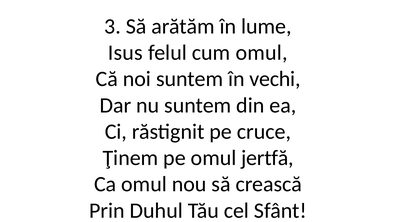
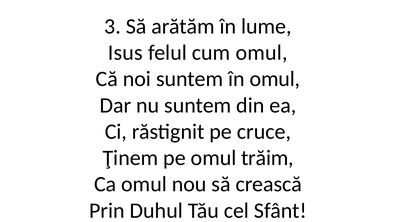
în vechi: vechi -> omul (275, 79)
jertfă: jertfă -> trăim (267, 158)
